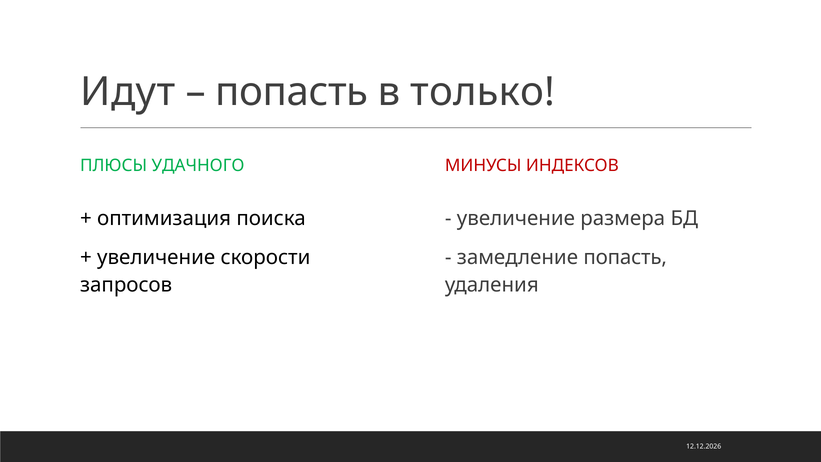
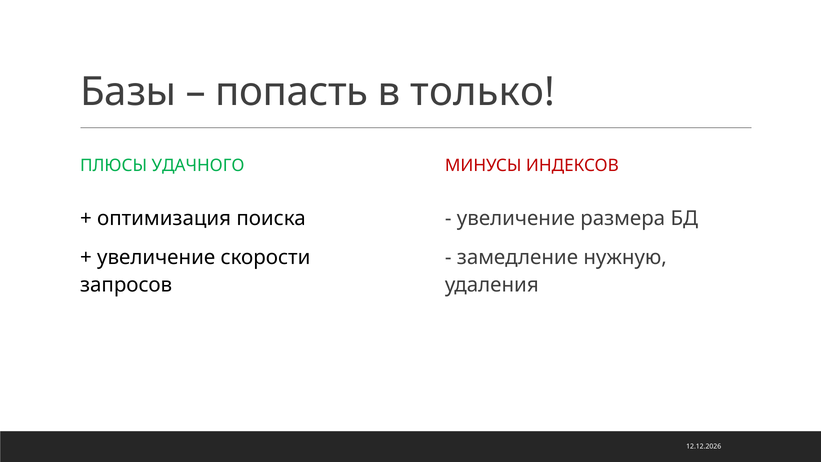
Идут: Идут -> Базы (128, 92)
замедление попасть: попасть -> нужную (625, 258)
